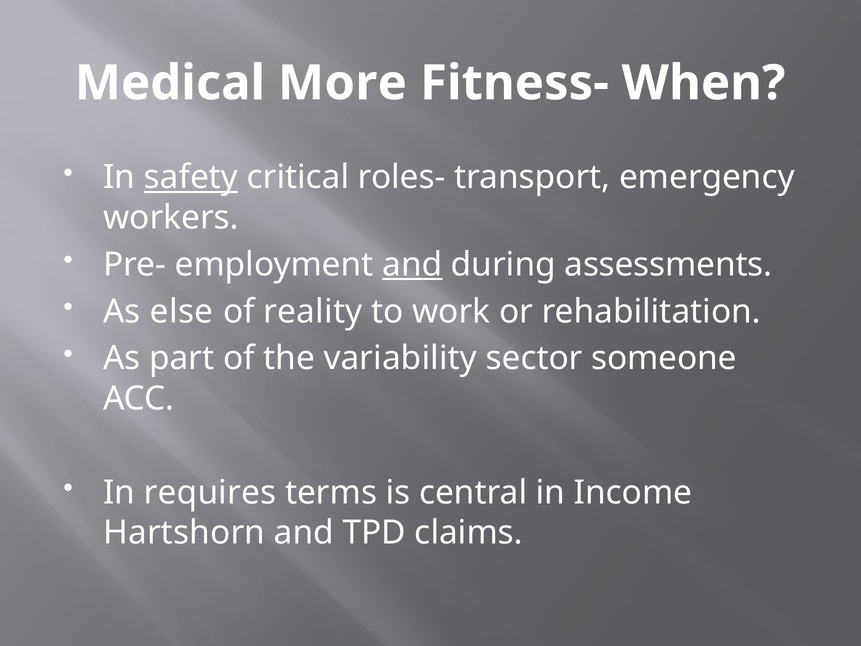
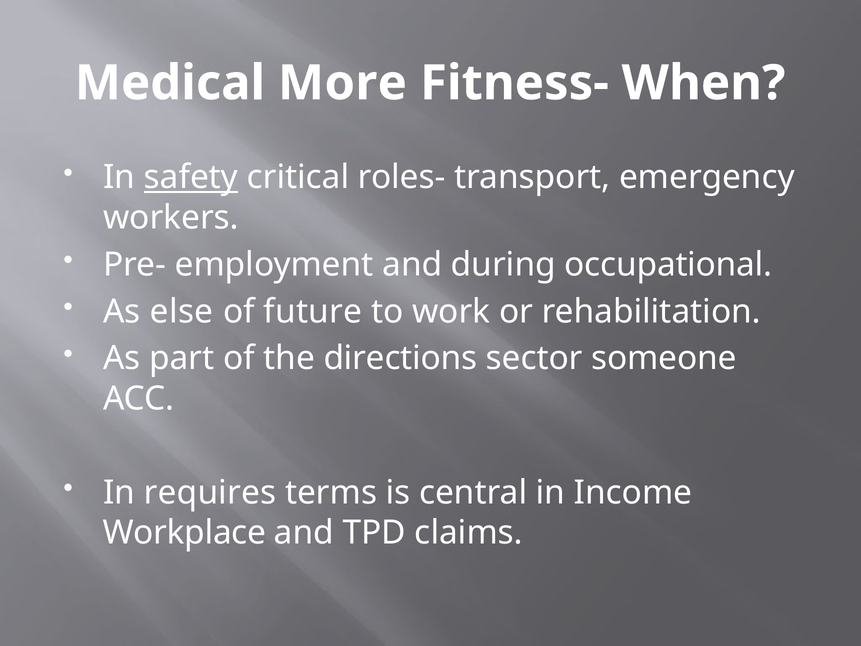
and underline: present -> none (412, 264)
assessments: assessments -> occupational (668, 264)
reality: reality -> future (313, 311)
variability: variability -> directions (400, 358)
Hartshorn: Hartshorn -> Workplace (184, 533)
